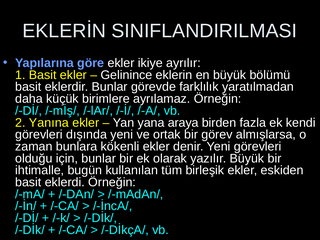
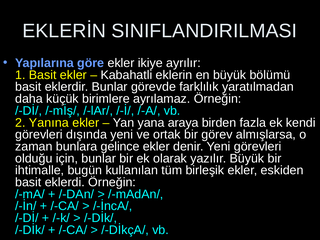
Gelinince: Gelinince -> Kabahatli (126, 75)
kökenli: kökenli -> gelince (120, 146)
